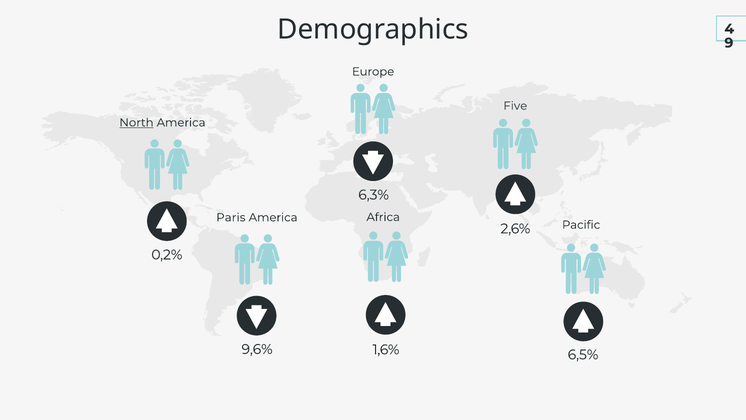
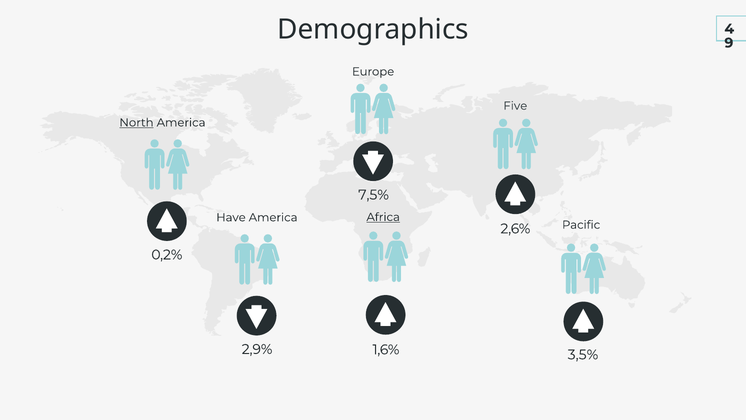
6,3%: 6,3% -> 7,5% (374, 195)
Paris: Paris -> Have (231, 217)
Africa underline: none -> present (383, 217)
9,6%: 9,6% -> 2,9% (257, 349)
6,5%: 6,5% -> 3,5% (583, 354)
